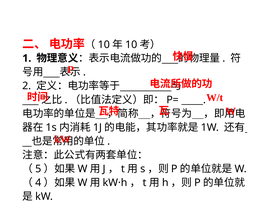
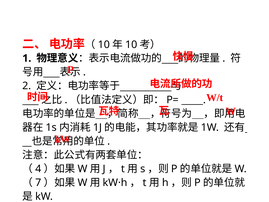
5: 5 -> 4 (38, 169)
4: 4 -> 7 (38, 182)
